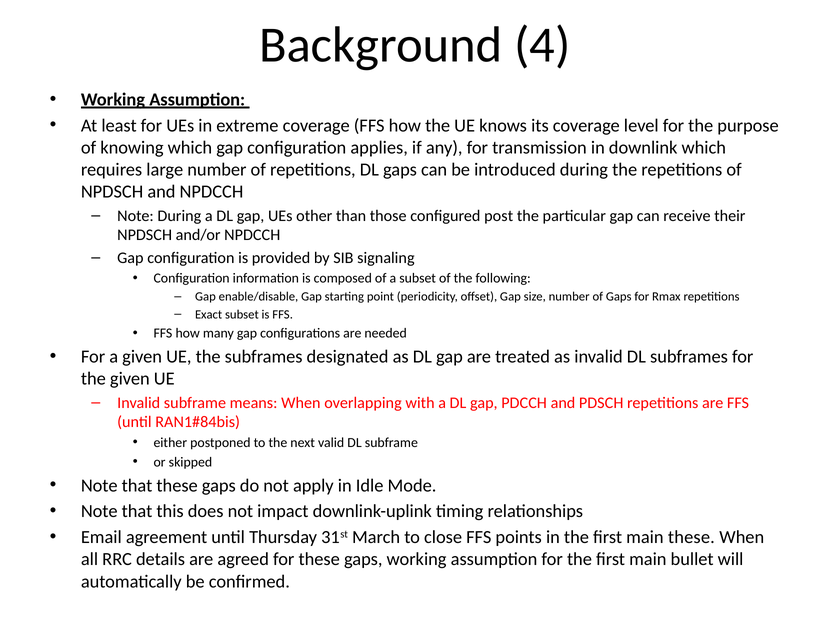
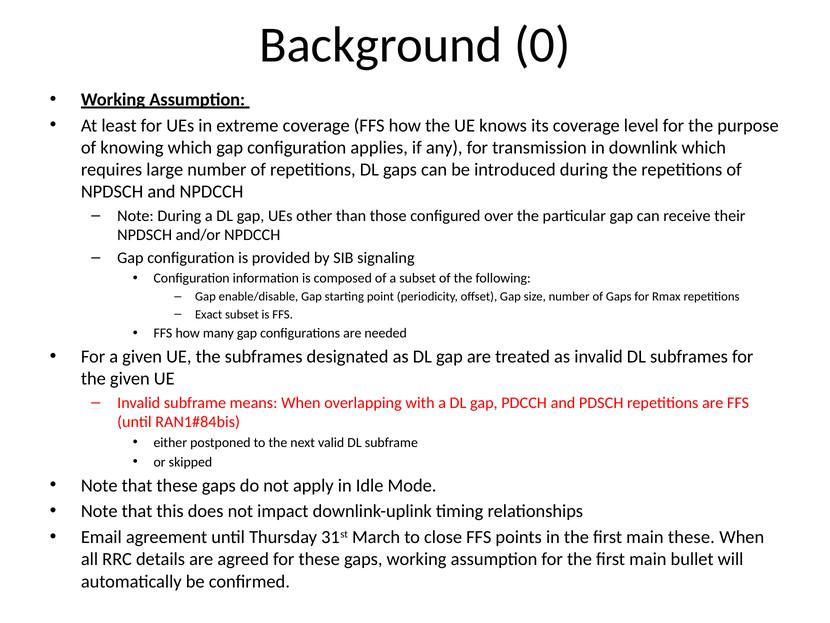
4: 4 -> 0 (542, 45)
post: post -> over (499, 216)
